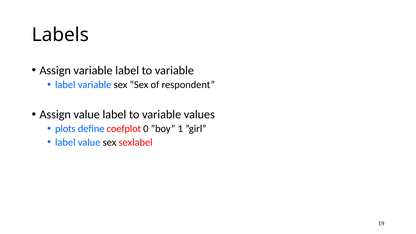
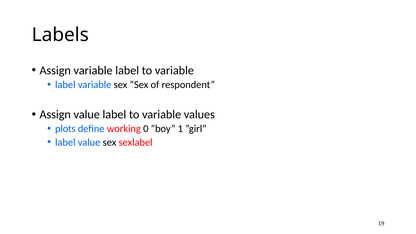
coefplot: coefplot -> working (124, 129)
